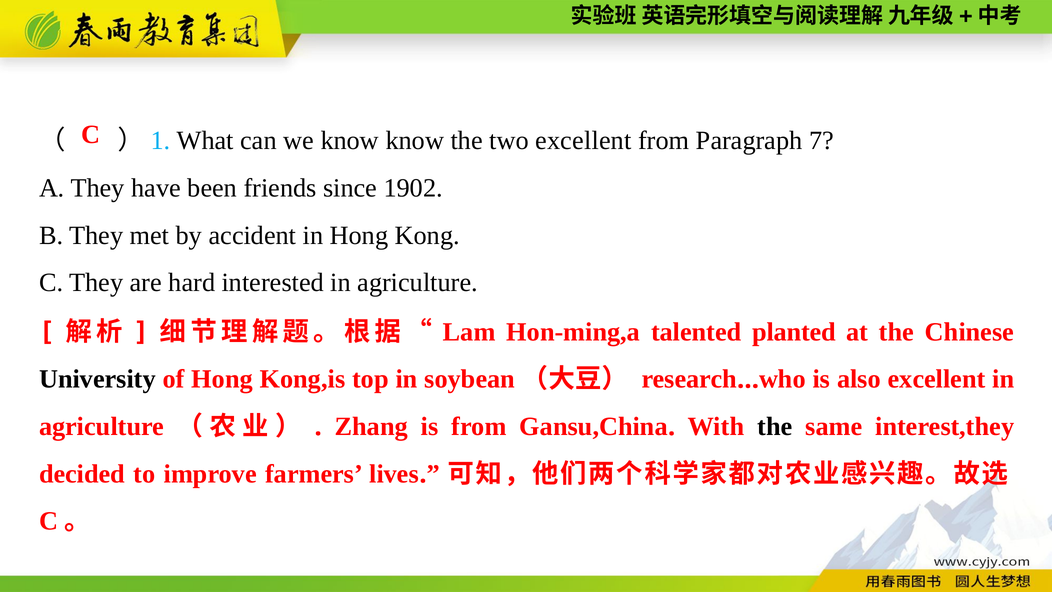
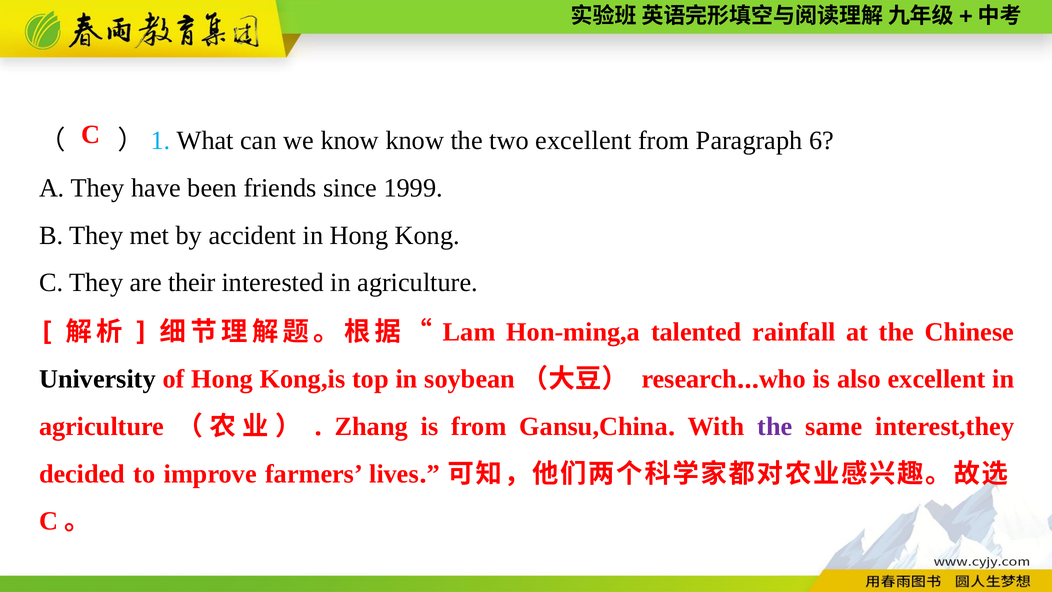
7: 7 -> 6 (821, 141)
1902: 1902 -> 1999 (413, 188)
hard: hard -> their (192, 283)
planted: planted -> rainfall (794, 332)
the colour: black -> purple (775, 426)
